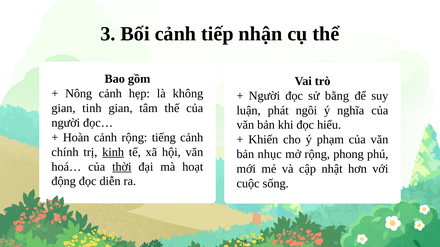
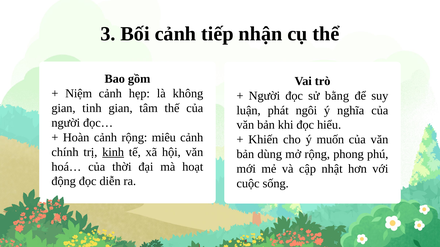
Nông: Nông -> Niệm (79, 94)
tiếng: tiếng -> miêu (164, 138)
phạm: phạm -> muốn (330, 140)
nhục: nhục -> dùng (270, 155)
thời underline: present -> none (122, 167)
